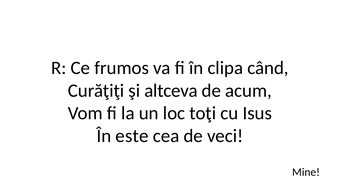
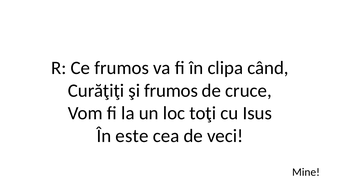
şi altceva: altceva -> frumos (171, 91)
acum: acum -> cruce (249, 91)
